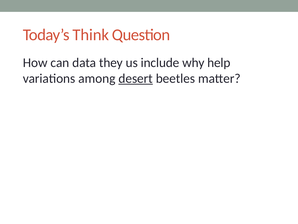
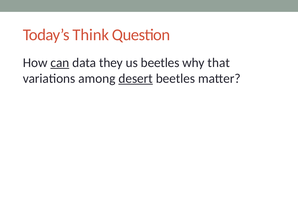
can underline: none -> present (60, 63)
us include: include -> beetles (160, 63)
help: help -> that (219, 63)
